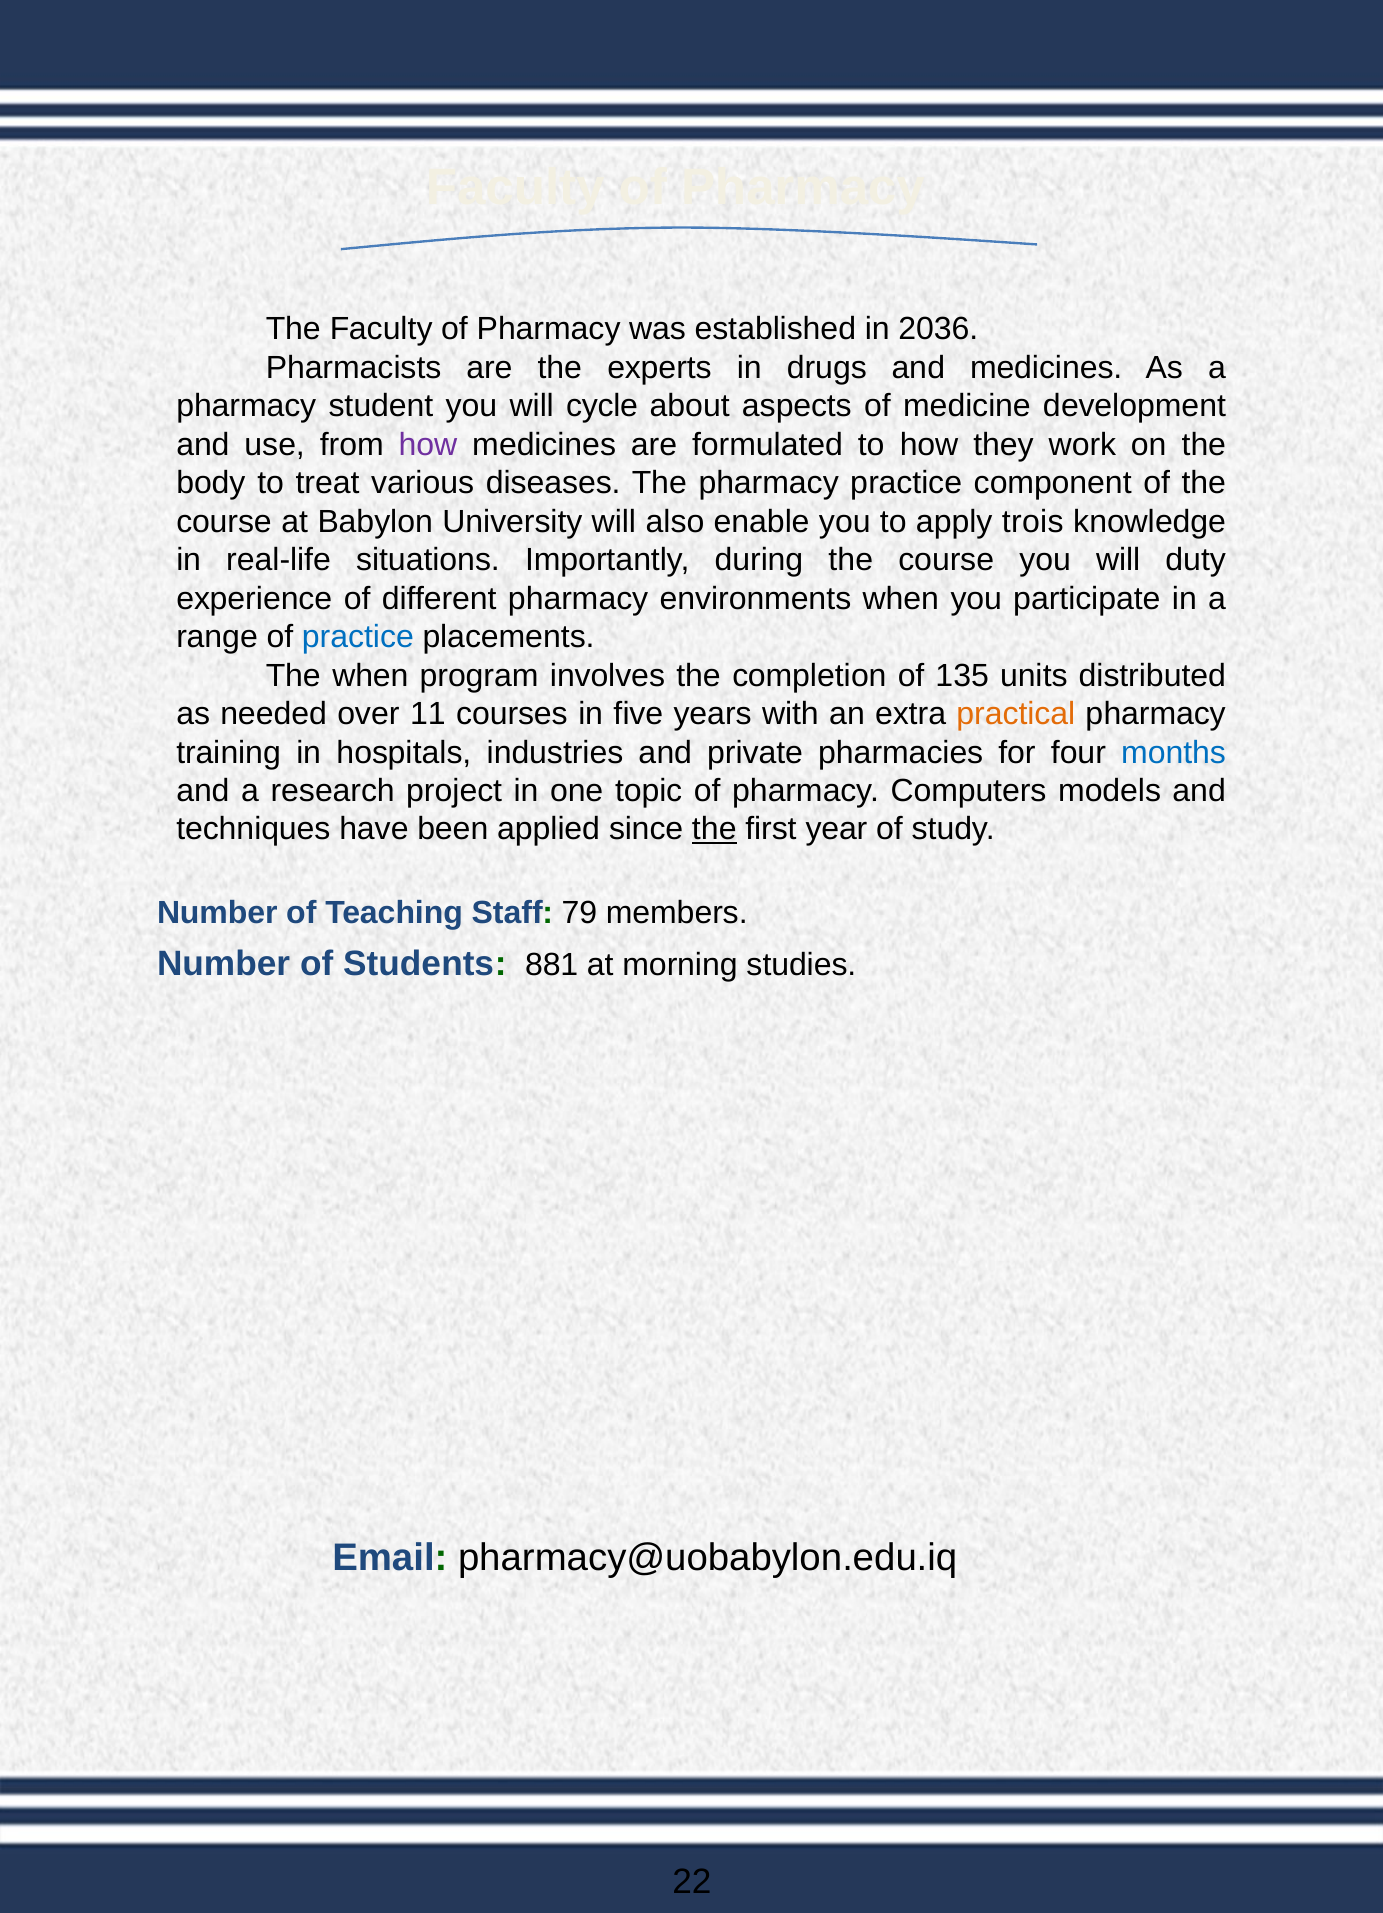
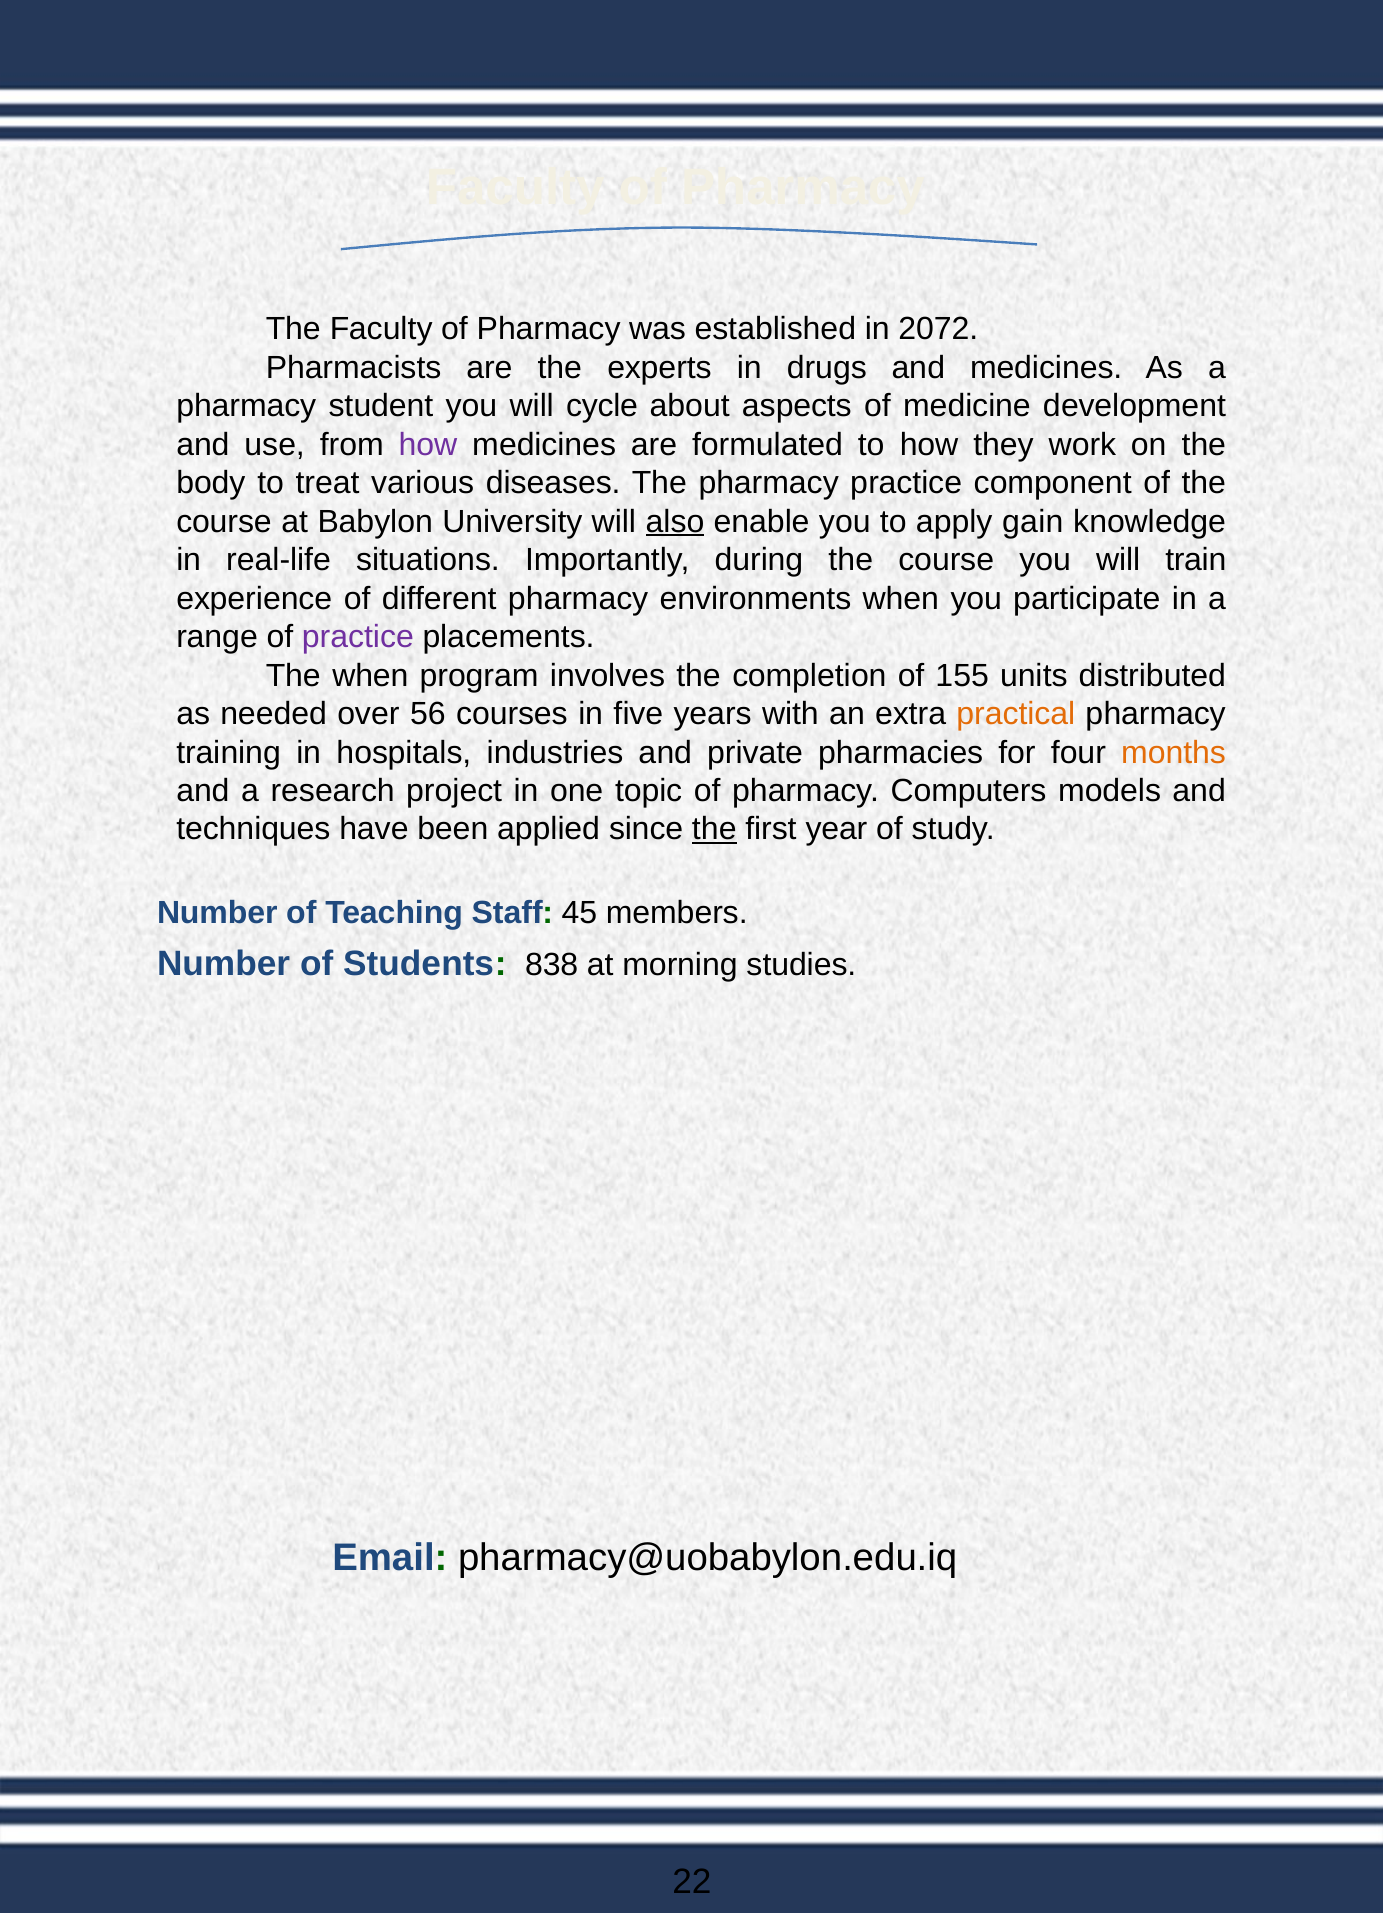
2036: 2036 -> 2072 (938, 329)
also underline: none -> present (675, 522)
trois: trois -> gain (1033, 522)
duty: duty -> train (1196, 560)
practice colour: blue -> purple (358, 637)
135: 135 -> 155 (962, 676)
11: 11 -> 56 (428, 714)
months colour: blue -> orange (1174, 753)
79: 79 -> 45 (579, 913)
881: 881 -> 838 (552, 965)
